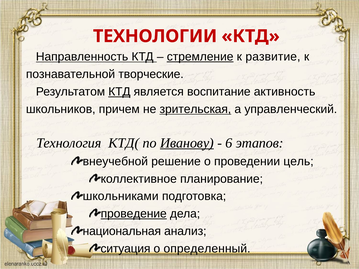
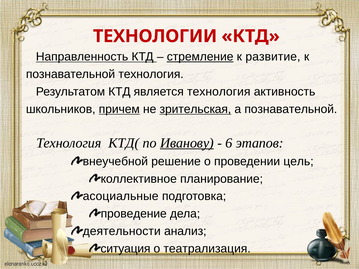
творческие: творческие -> технология (151, 74)
КТД underline: present -> none (119, 92)
является воспитание: воспитание -> технология (219, 92)
причем underline: none -> present (119, 109)
а управленческий: управленческий -> познавательной (291, 109)
школьниками: школьниками -> асоциальные (121, 196)
проведение underline: present -> none (134, 214)
национальная: национальная -> деятельности (122, 231)
определенный: определенный -> театрализация (207, 249)
